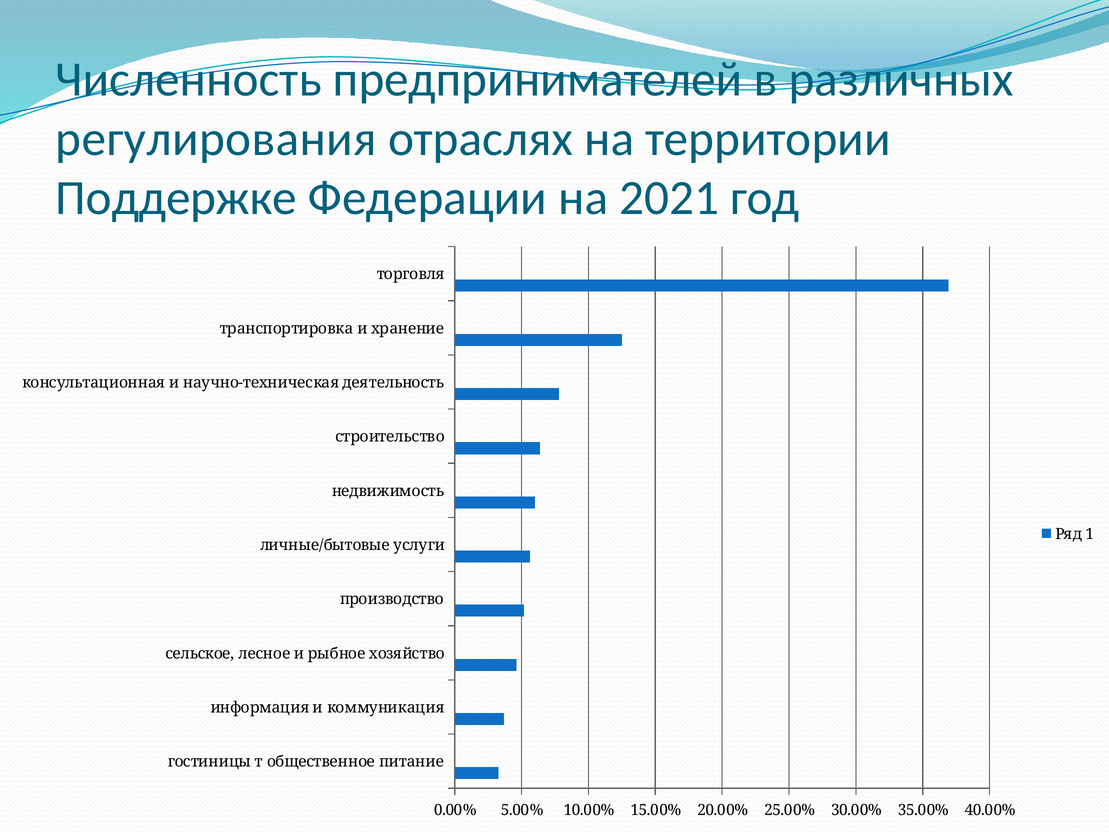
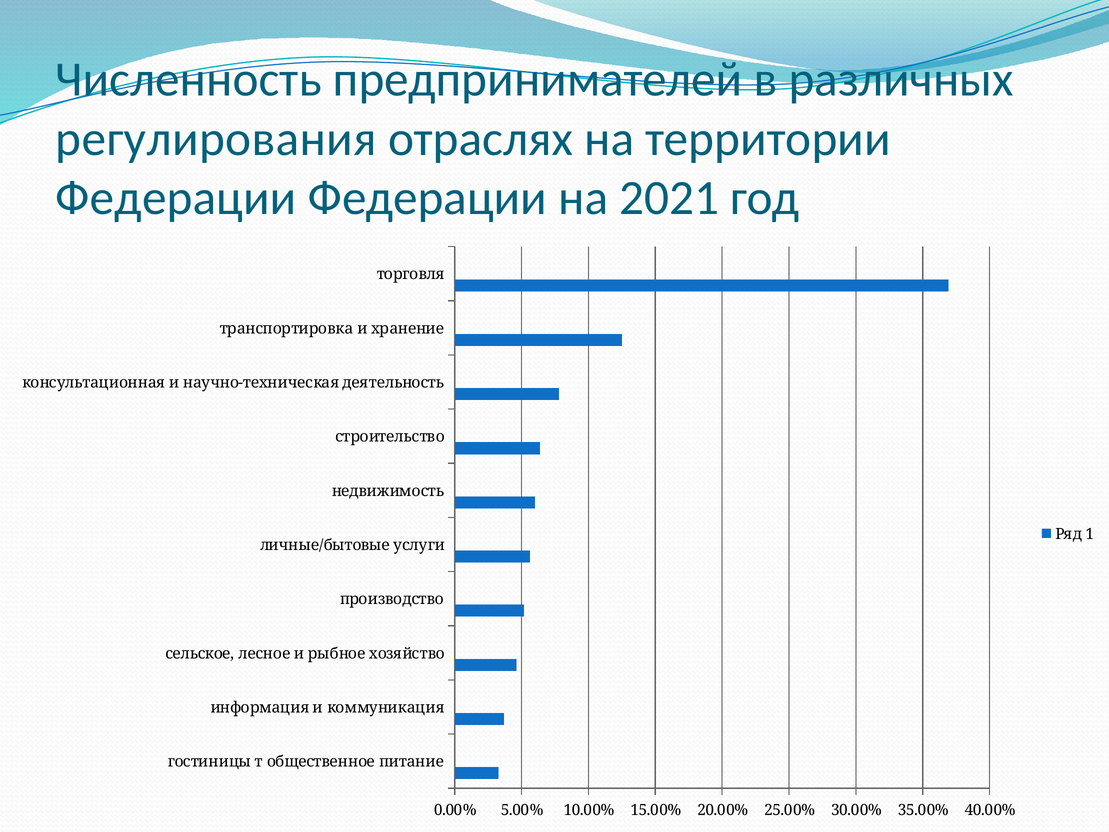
Поддержке: Поддержке -> Федерации (176, 198)
